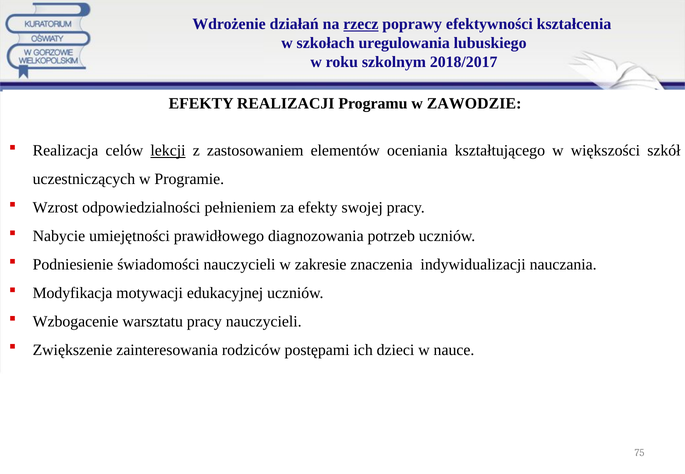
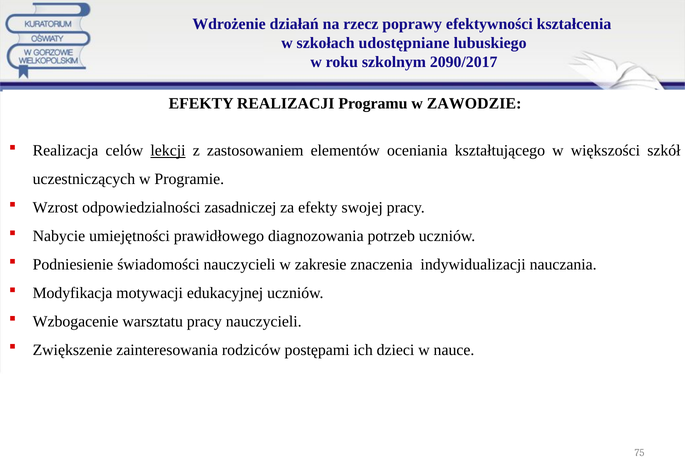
rzecz underline: present -> none (361, 24)
uregulowania: uregulowania -> udostępniane (404, 43)
2018/2017: 2018/2017 -> 2090/2017 (464, 62)
pełnieniem: pełnieniem -> zasadniczej (240, 208)
